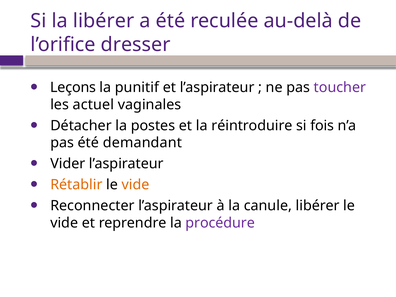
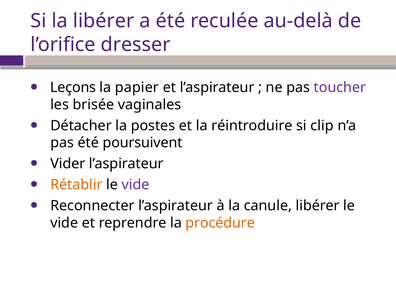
punitif: punitif -> papier (137, 87)
actuel: actuel -> brisée (93, 105)
fois: fois -> clip (322, 126)
demandant: demandant -> poursuivent (143, 143)
vide colour: orange -> purple (136, 185)
procédure colour: purple -> orange (220, 223)
